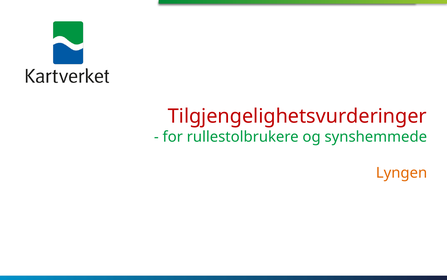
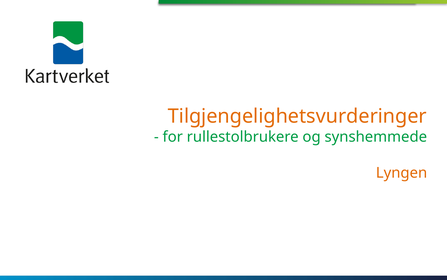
Tilgjengelighetsvurderinger colour: red -> orange (297, 116)
